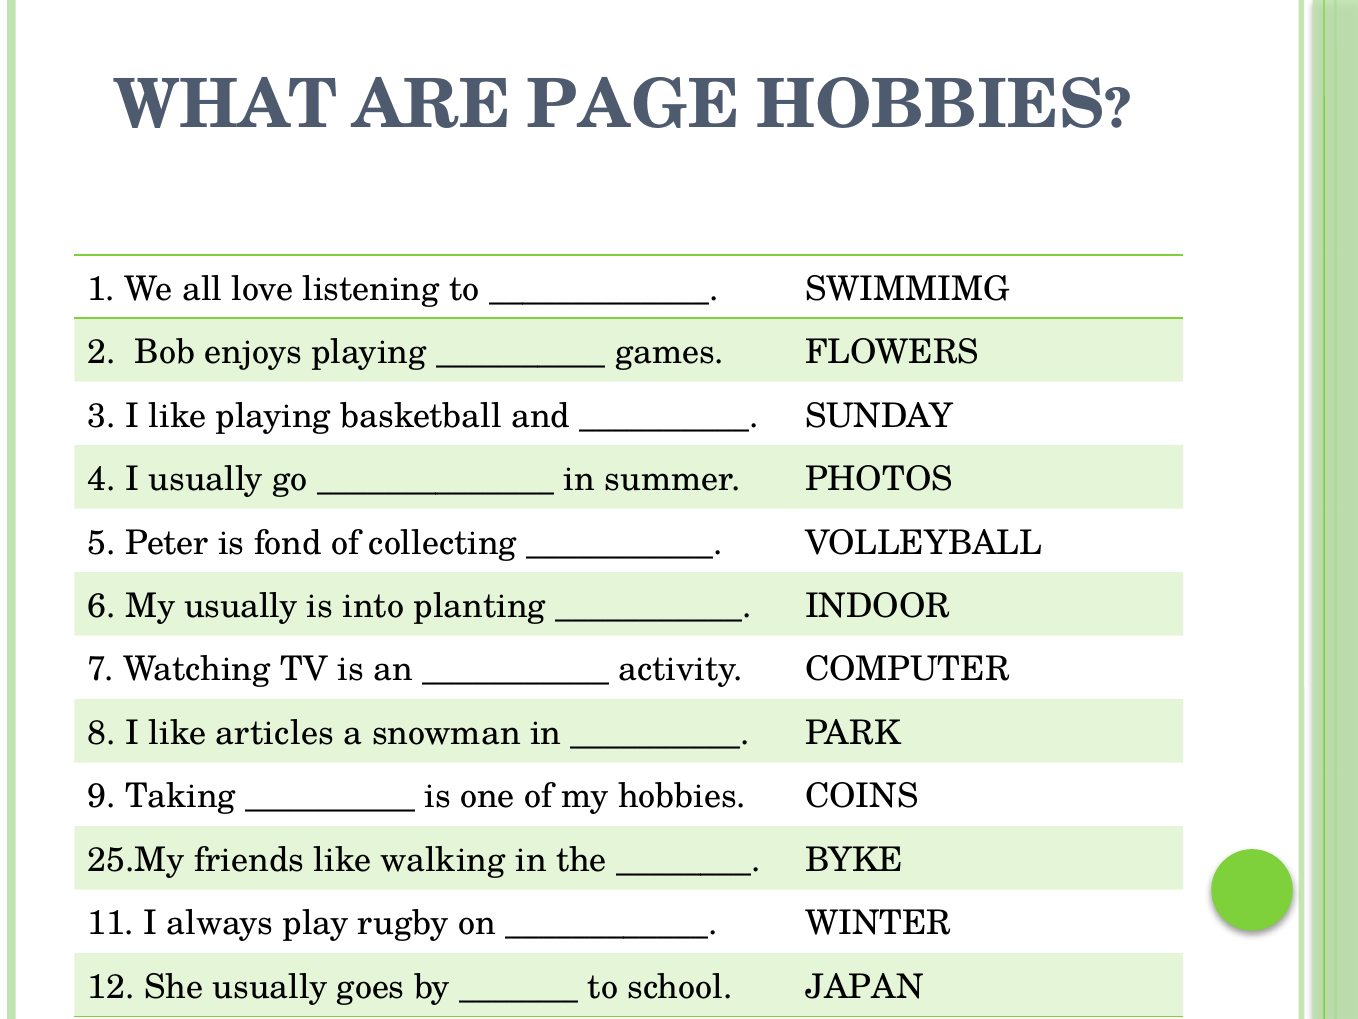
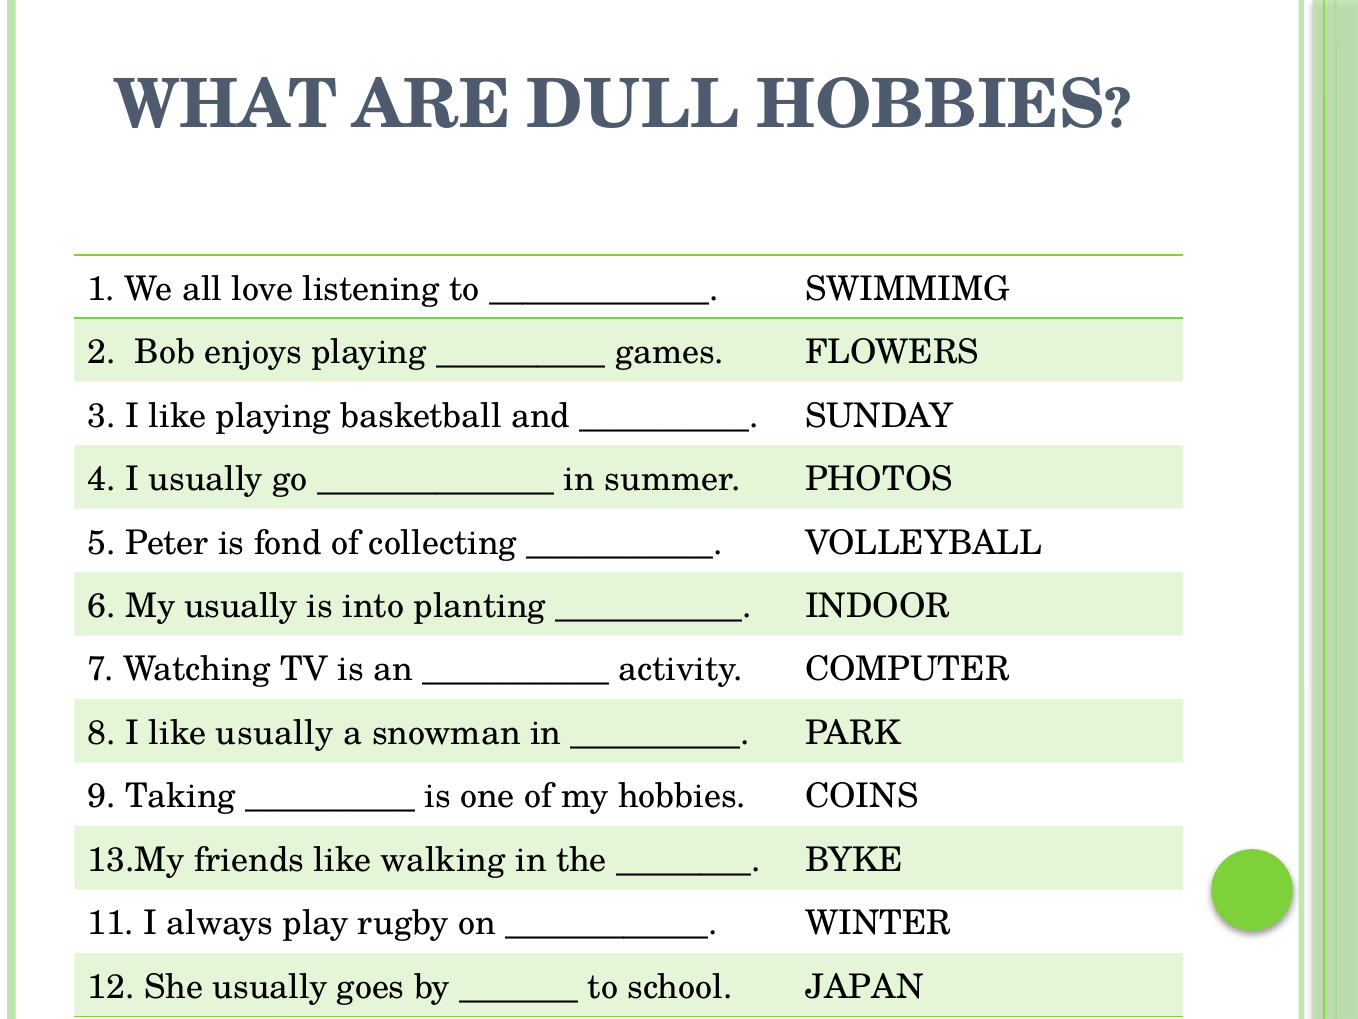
PAGE: PAGE -> DULL (633, 105)
like articles: articles -> usually (275, 733)
25.My: 25.My -> 13.My (137, 860)
